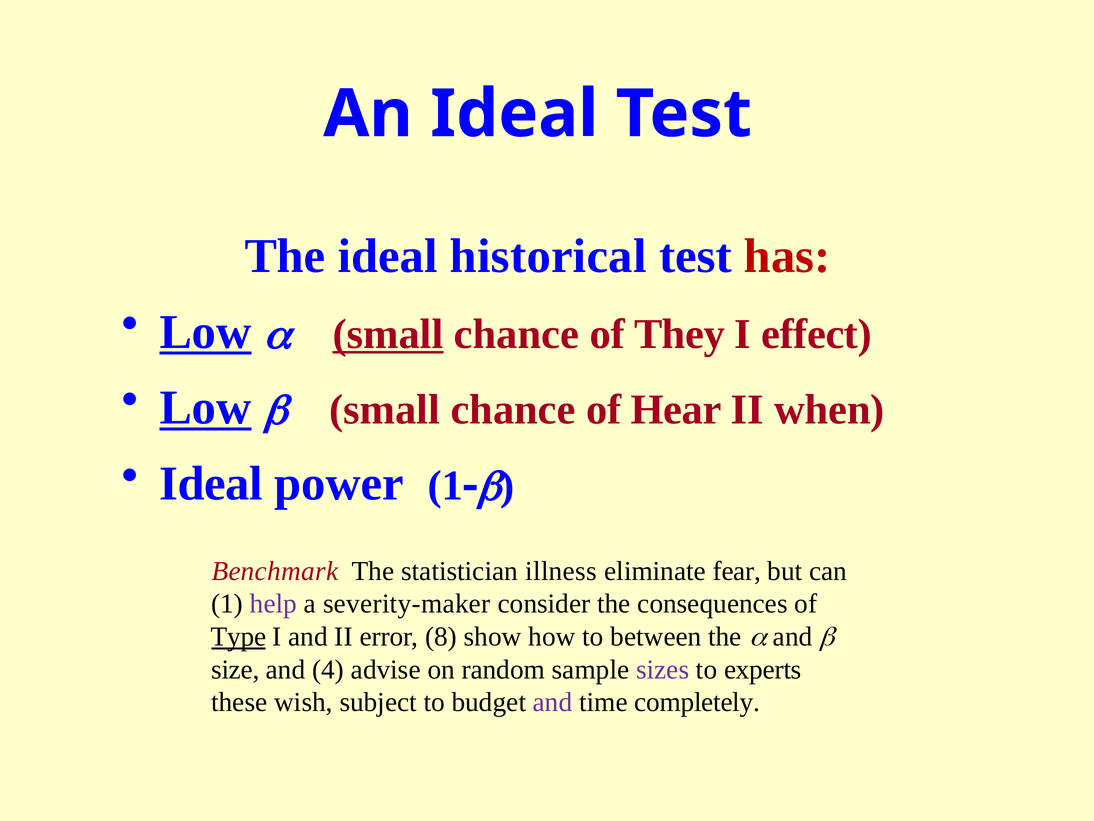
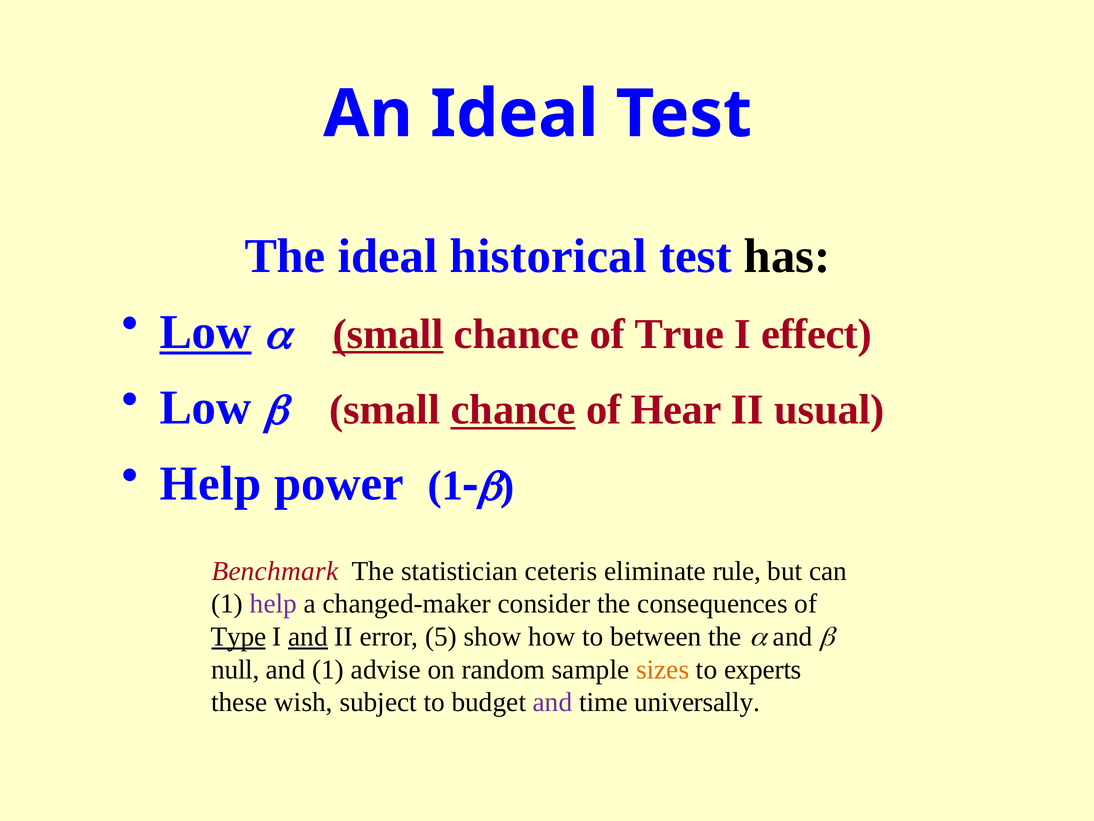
has colour: red -> black (787, 256)
They: They -> True (679, 334)
Low underline: present -> none (205, 408)
chance underline: none -> present (513, 410)
when: when -> usual (830, 410)
Ideal: Ideal -> Help (211, 484)
illness: illness -> ceteris (561, 571)
fear: fear -> rule (737, 571)
severity-maker: severity-maker -> changed-maker (407, 603)
and underline: none -> present (308, 636)
8: 8 -> 5 (441, 636)
size: size -> null (235, 669)
and 4: 4 -> 1 (328, 669)
sizes colour: purple -> orange (663, 669)
completely: completely -> universally (697, 702)
